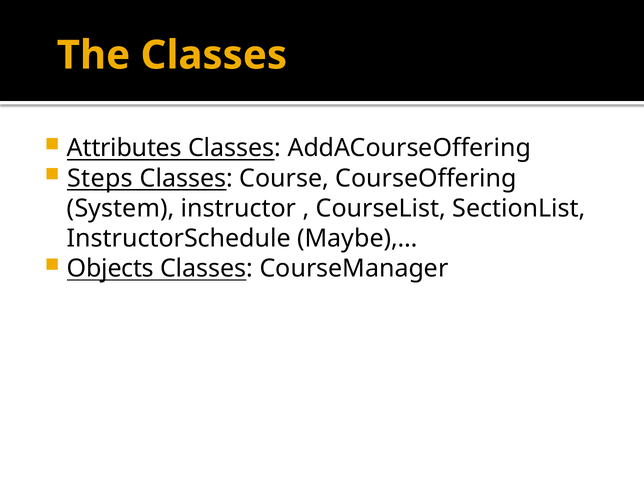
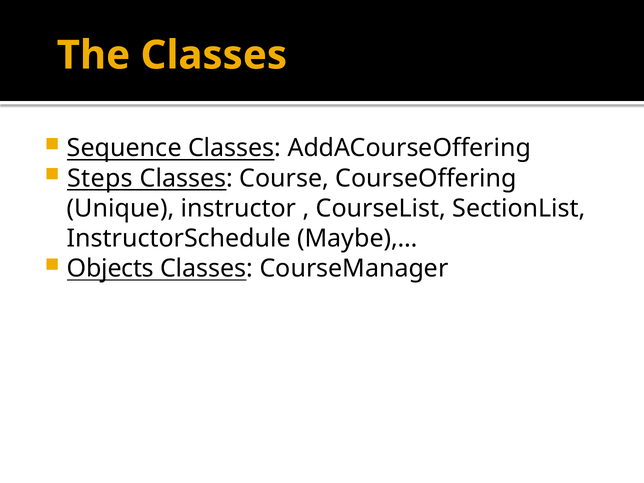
Attributes: Attributes -> Sequence (124, 148)
System: System -> Unique (121, 208)
